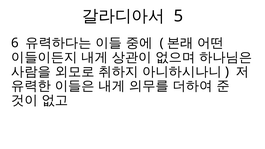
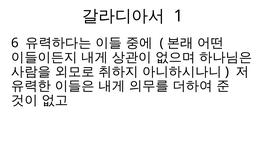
5: 5 -> 1 (178, 16)
